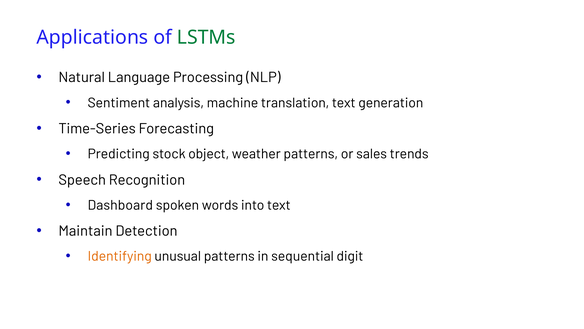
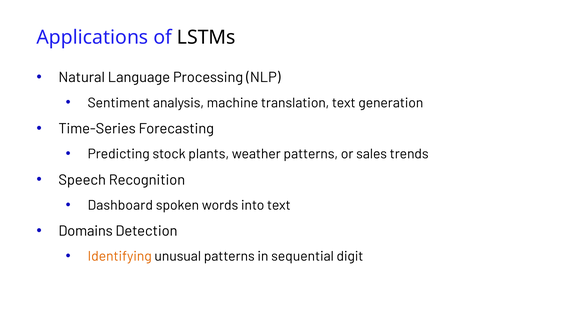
LSTMs colour: green -> black (206, 37)
object: object -> plants (209, 154)
Maintain: Maintain -> Domains (86, 231)
